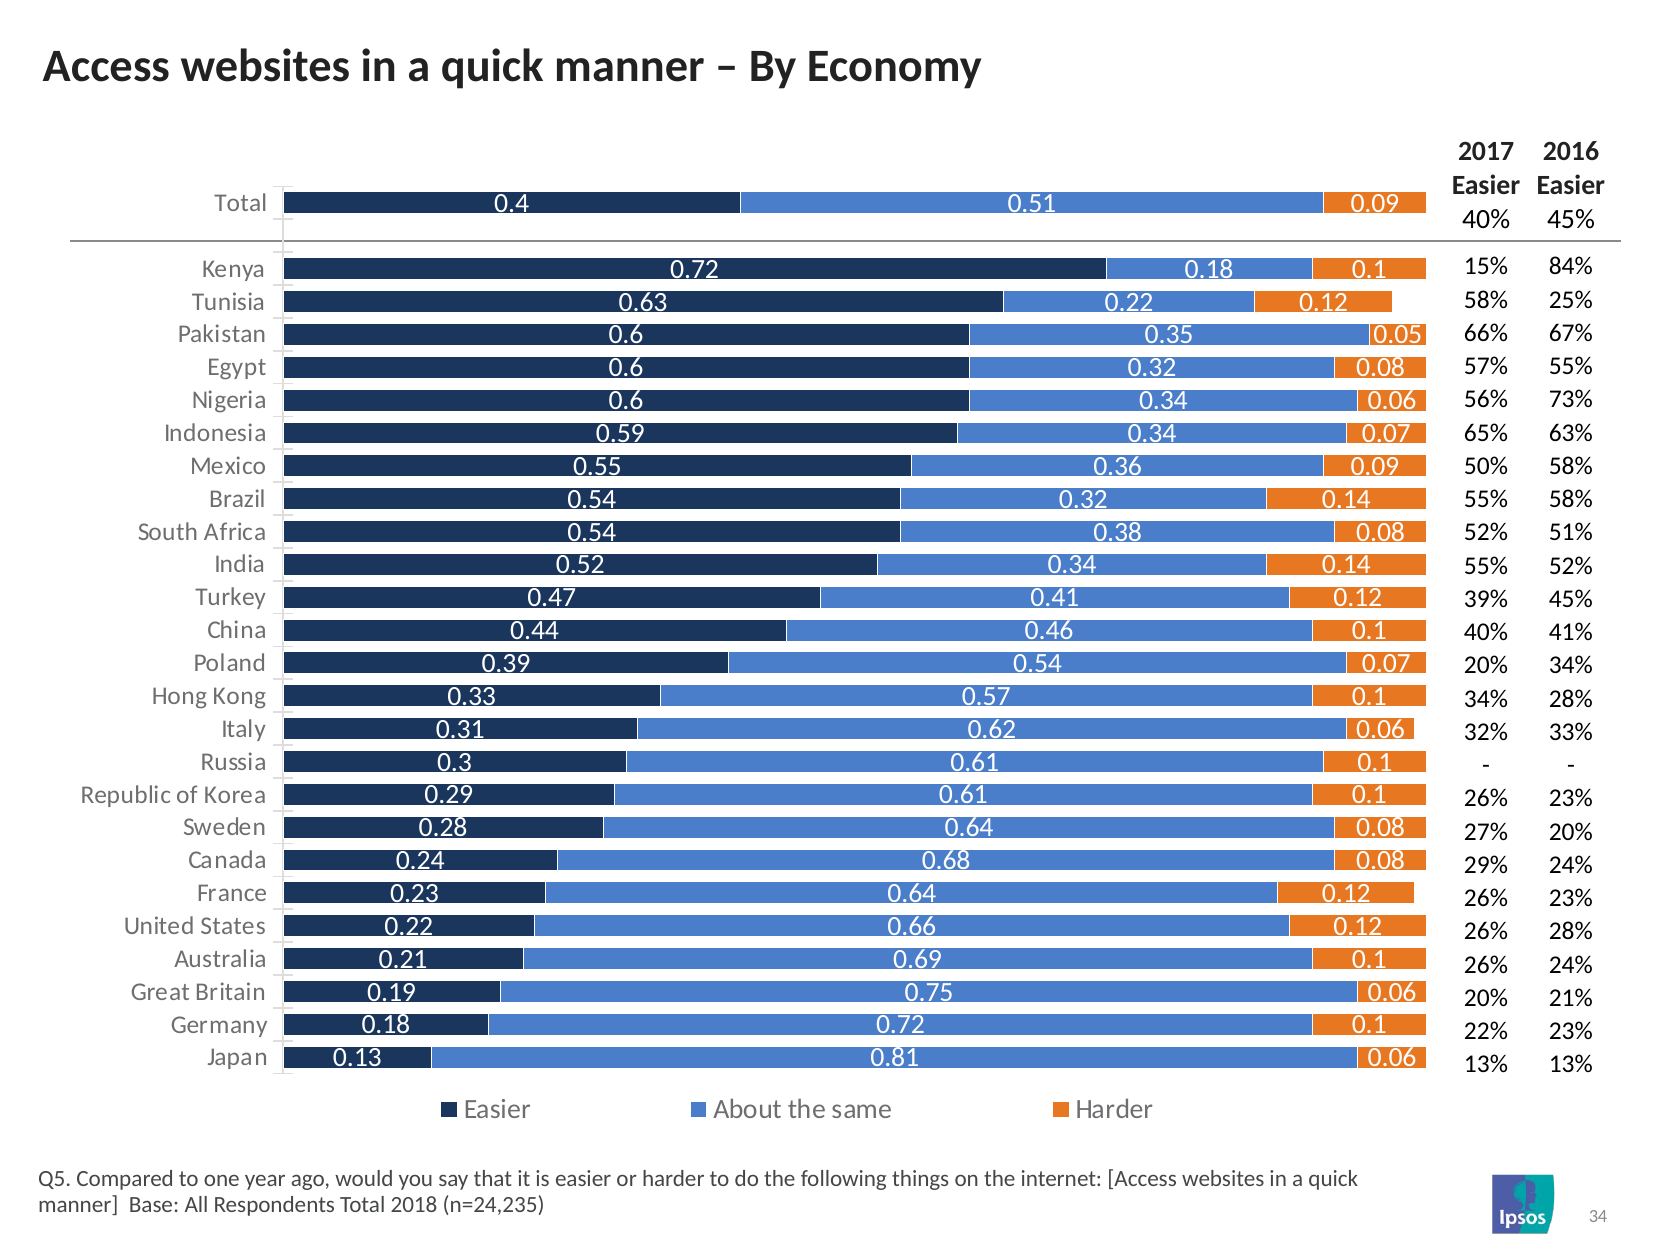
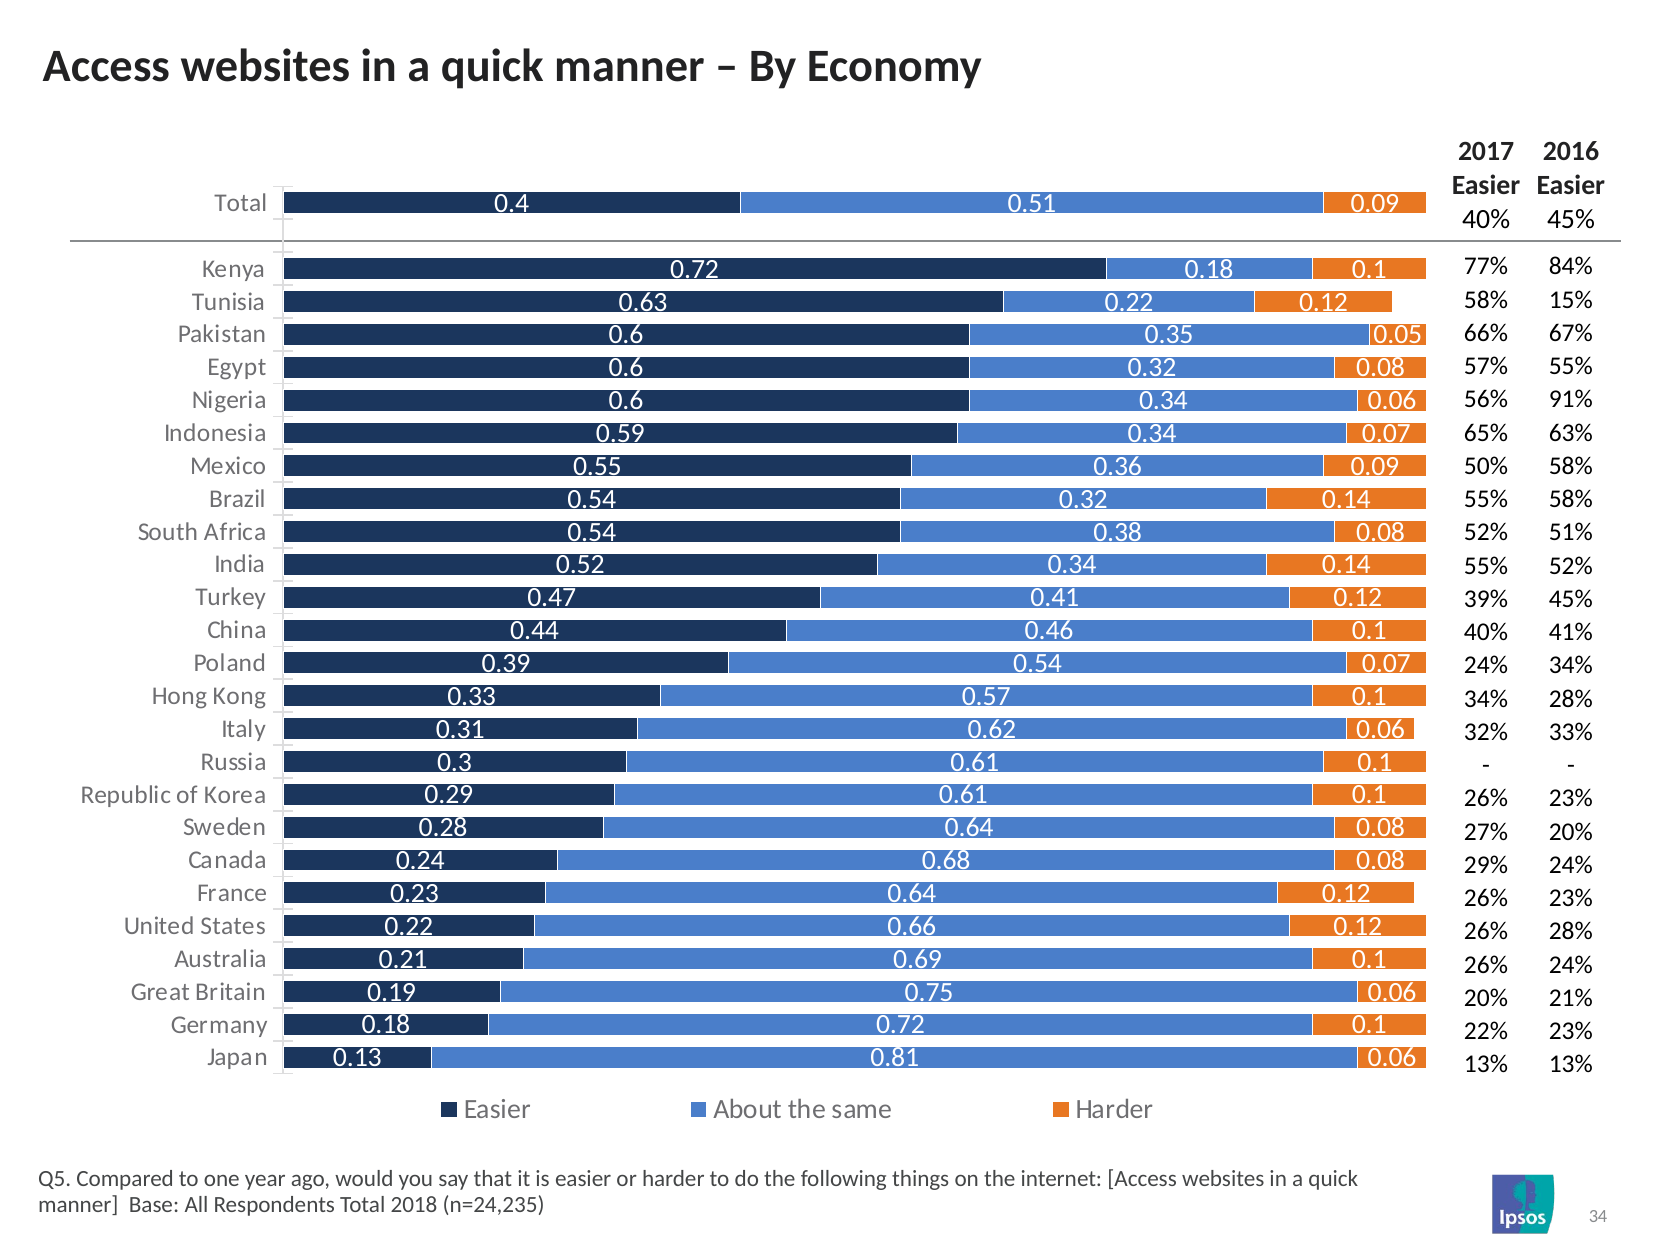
15%: 15% -> 77% (1486, 266)
25%: 25% -> 15% (1571, 300)
73%: 73% -> 91% (1571, 399)
20%: 20% -> 24% (1486, 665)
